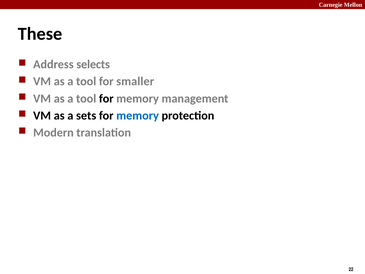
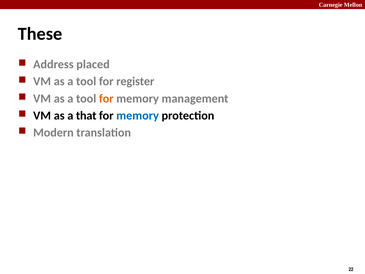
selects: selects -> placed (93, 64)
smaller: smaller -> register (135, 81)
for colour: black -> orange (106, 98)
sets: sets -> that (86, 115)
